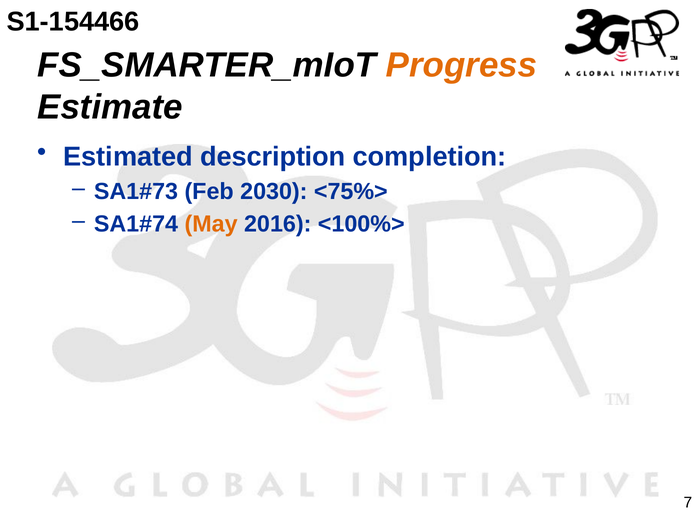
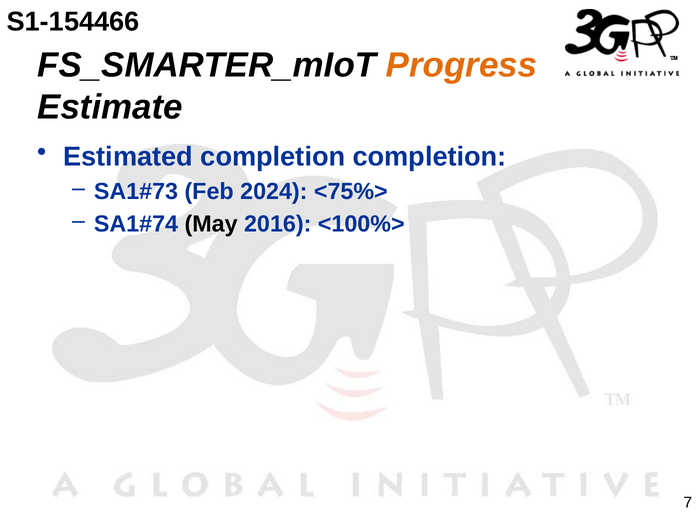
Estimated description: description -> completion (273, 157)
2030: 2030 -> 2024 (274, 191)
May colour: orange -> black (211, 224)
